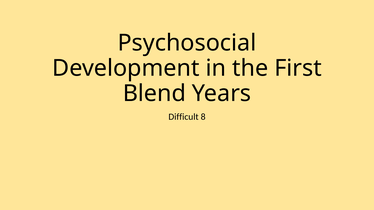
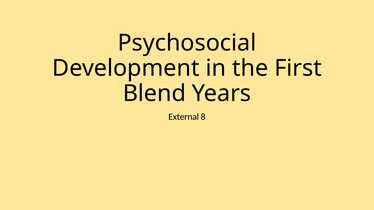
Difficult: Difficult -> External (184, 117)
